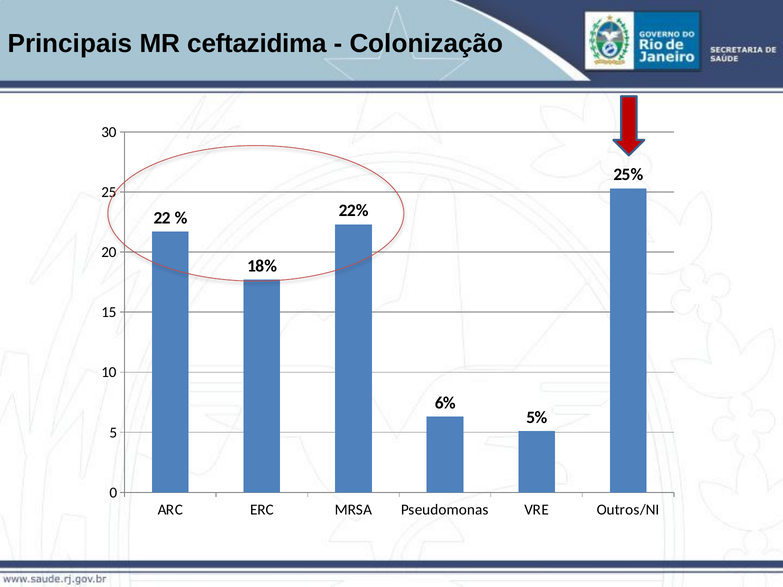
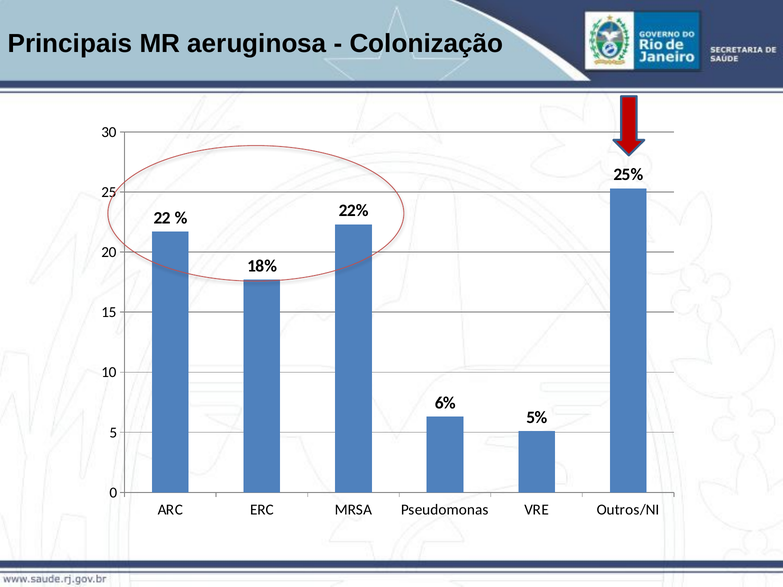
ceftazidima: ceftazidima -> aeruginosa (257, 44)
